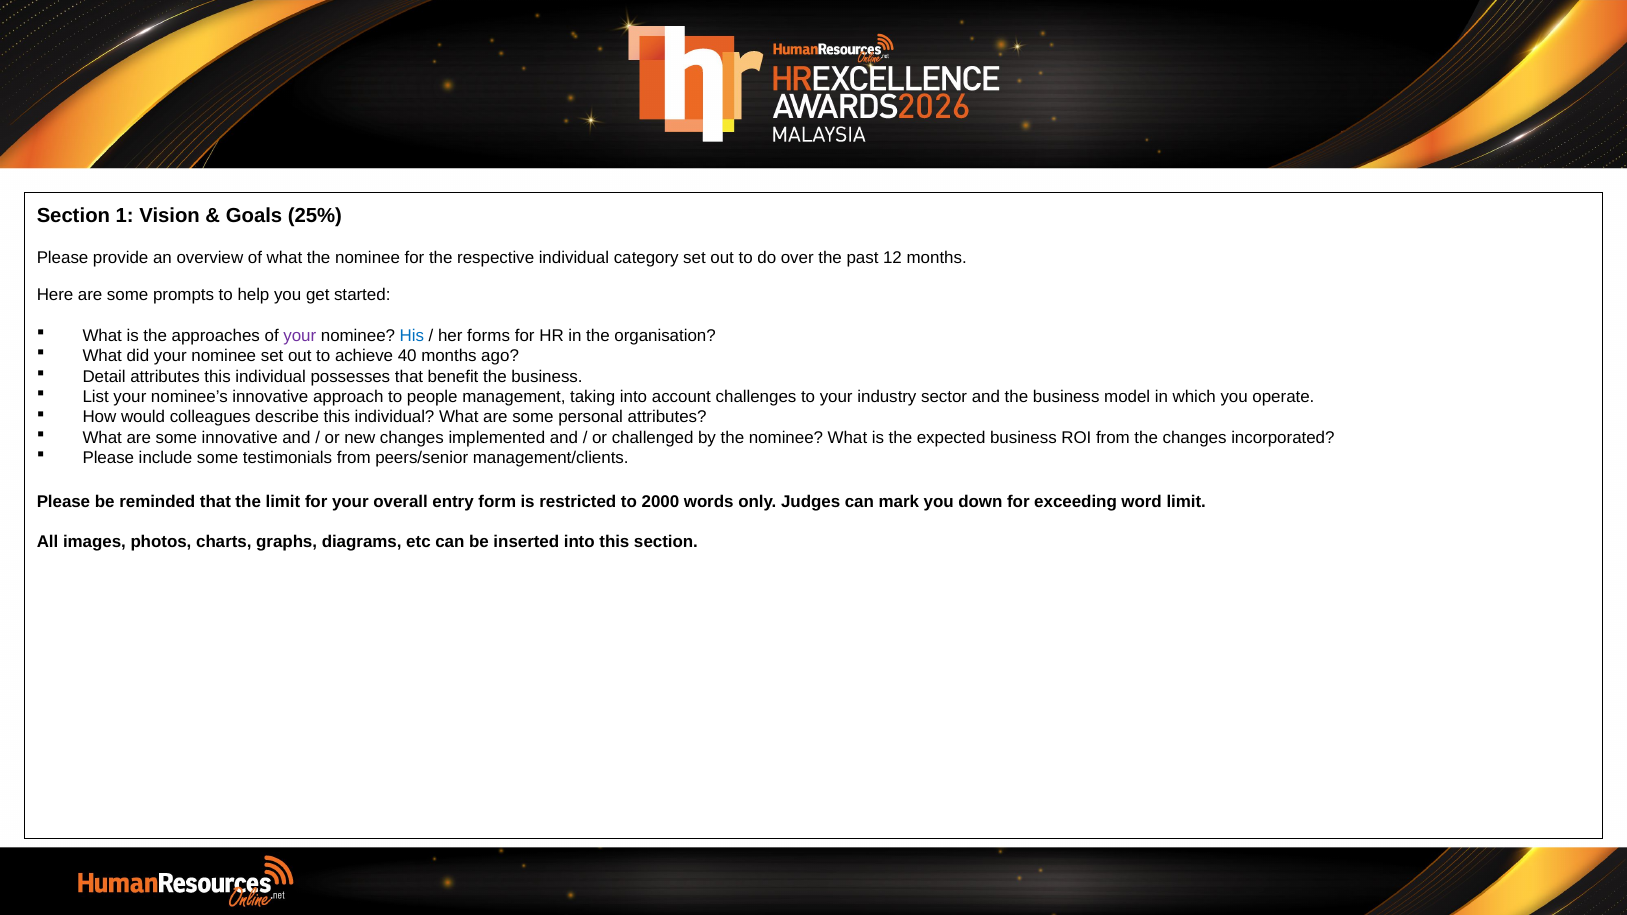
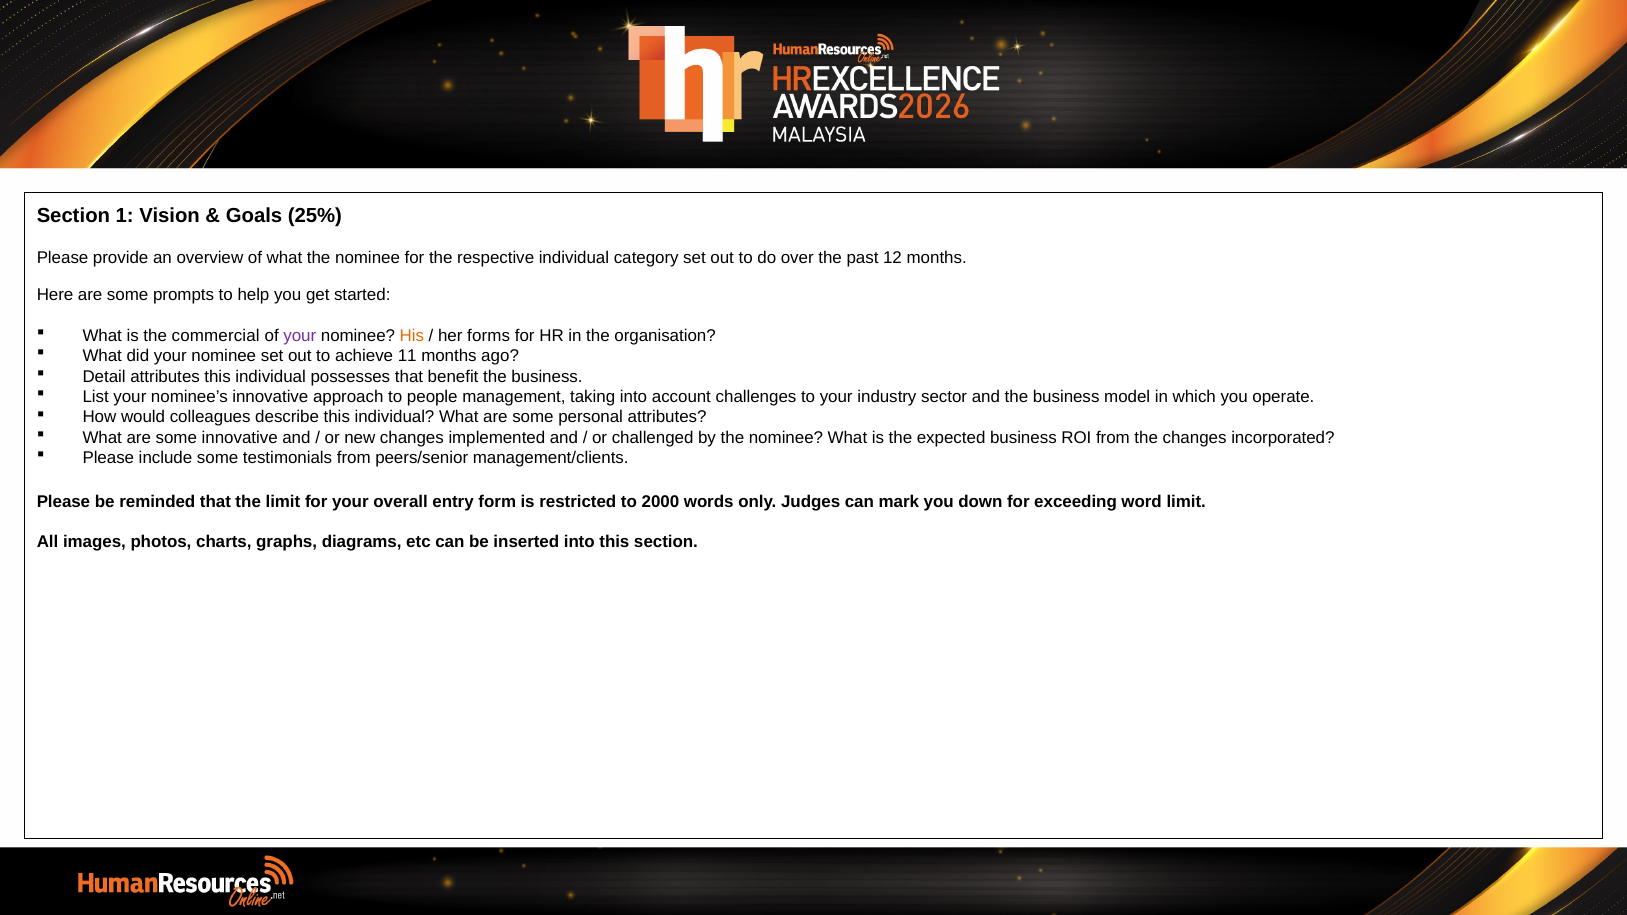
approaches: approaches -> commercial (216, 336)
His colour: blue -> orange (412, 336)
40: 40 -> 11 (407, 356)
